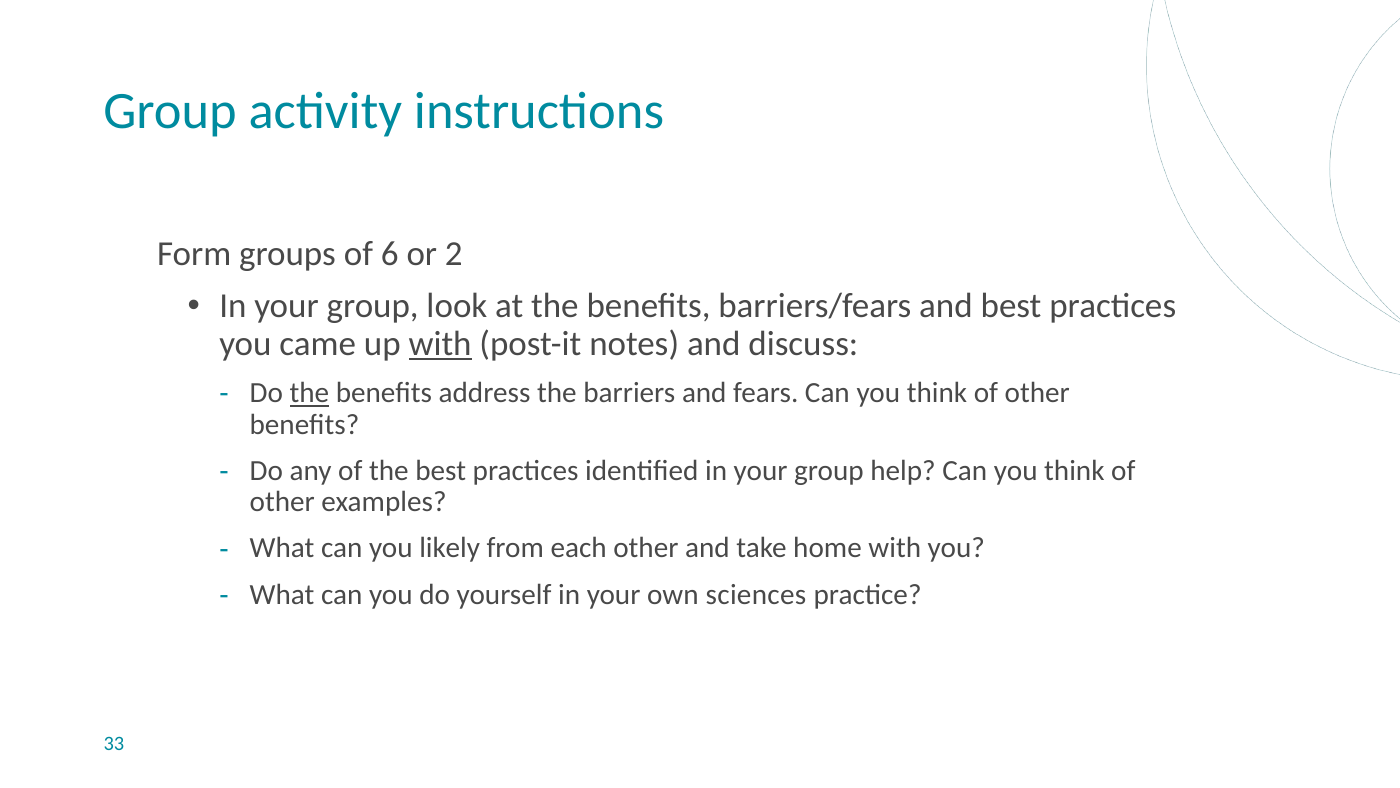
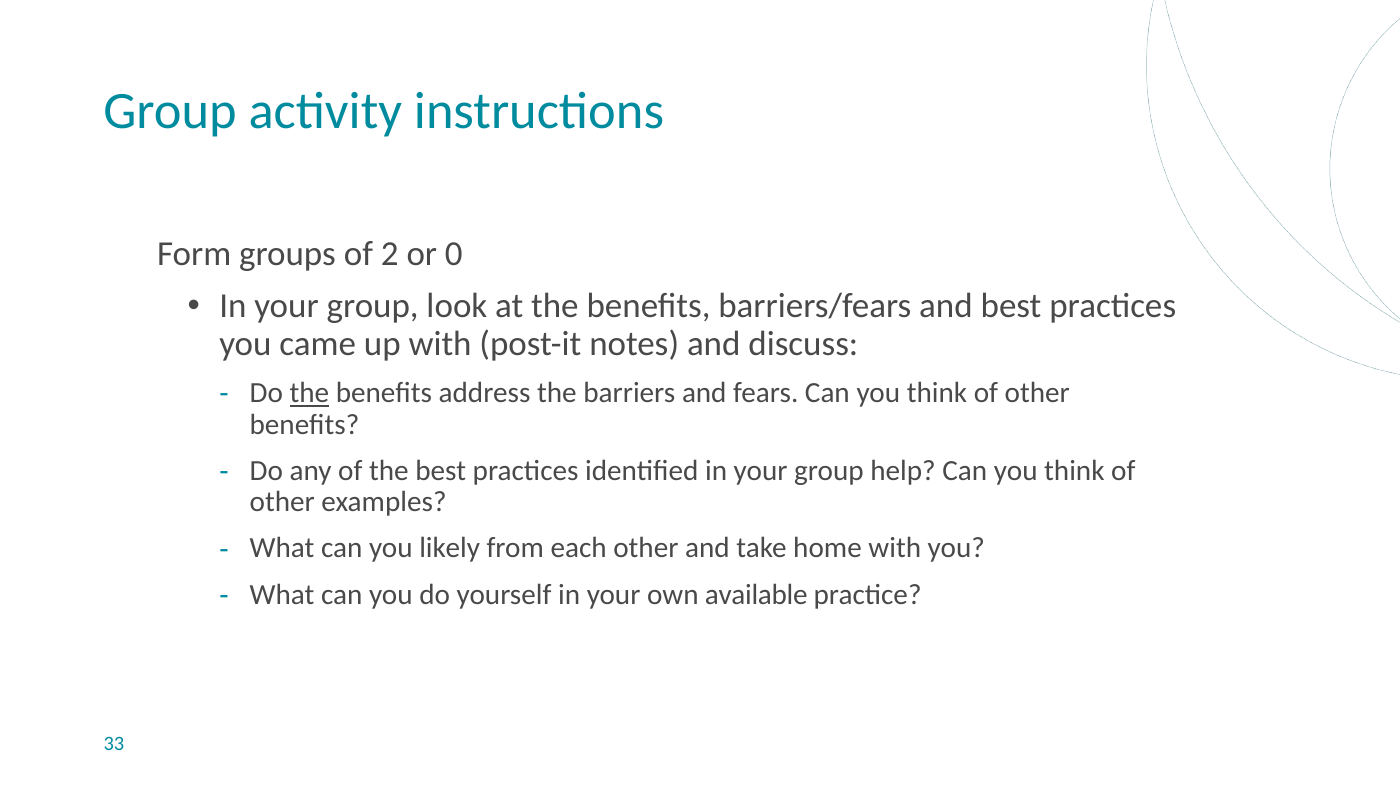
6: 6 -> 2 (390, 254)
2: 2 -> 0 (454, 254)
with underline: present -> none (440, 344)
sciences: sciences -> available (756, 594)
